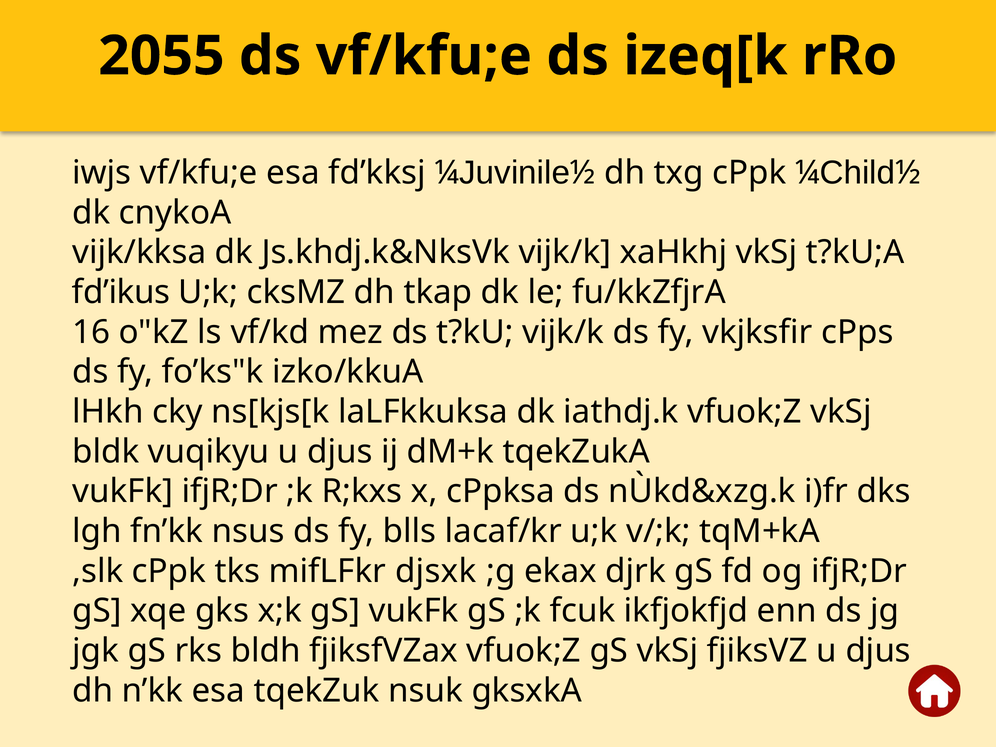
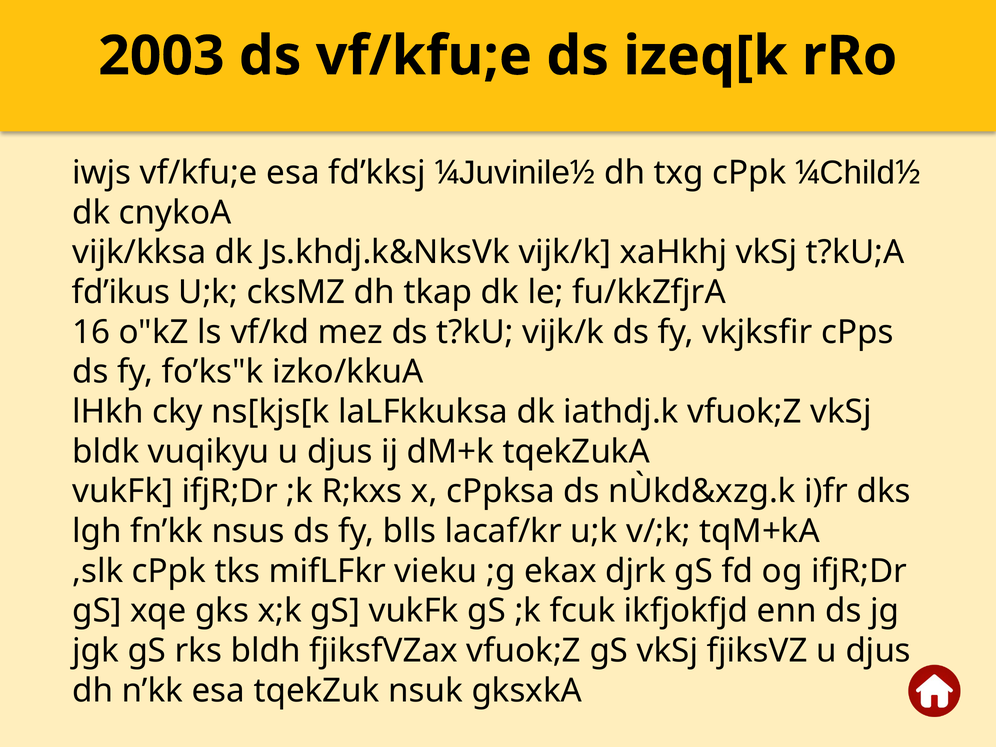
2055: 2055 -> 2003 (161, 56)
djsxk: djsxk -> vieku (436, 571)
